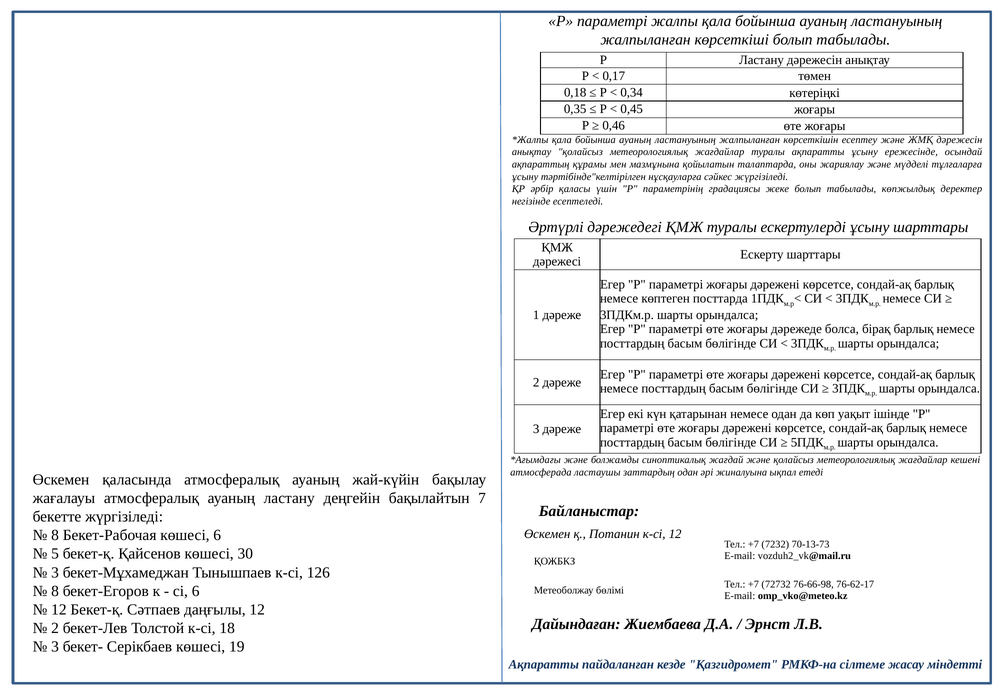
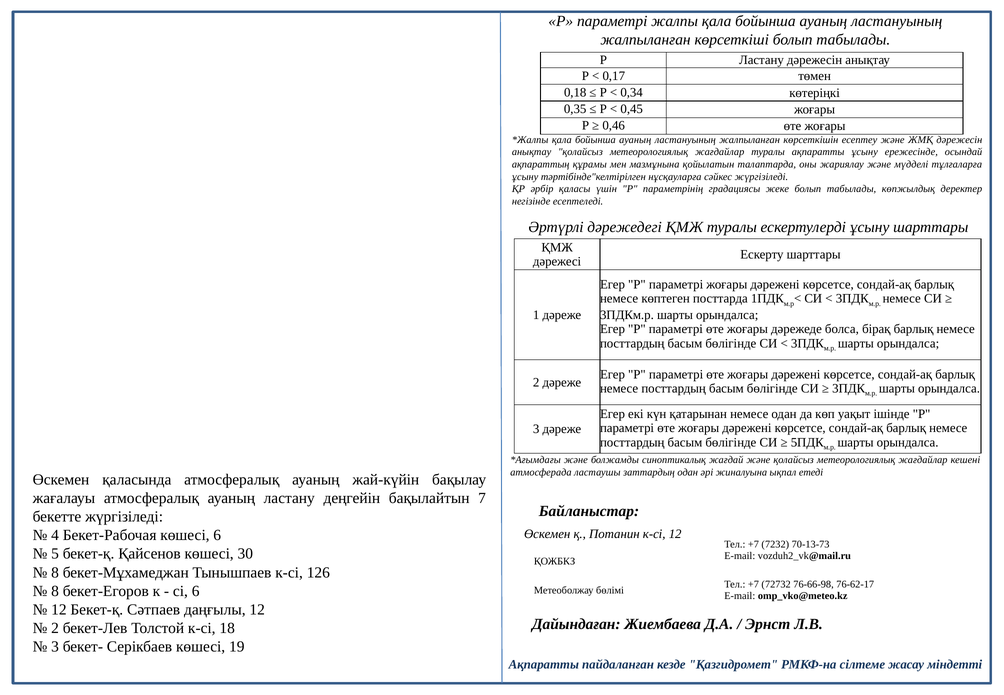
8: 8 -> 4 (55, 535)
3: 3 -> 8 (55, 572)
